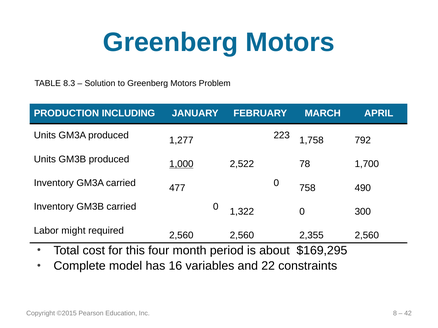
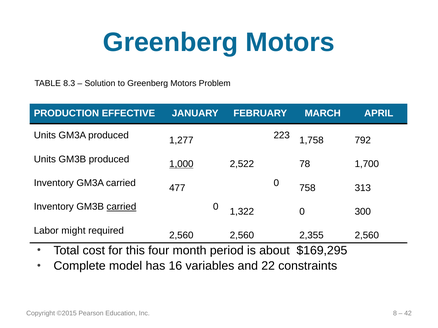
INCLUDING: INCLUDING -> EFFECTIVE (128, 114)
490: 490 -> 313 (363, 188)
carried underline: none -> present (121, 207)
